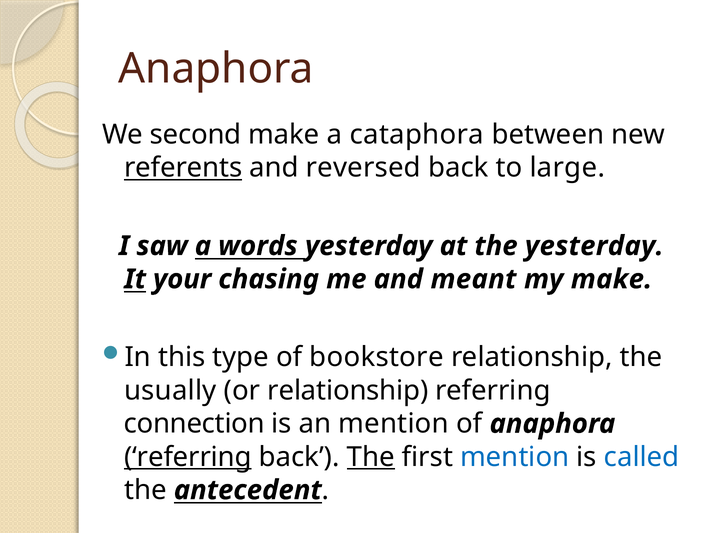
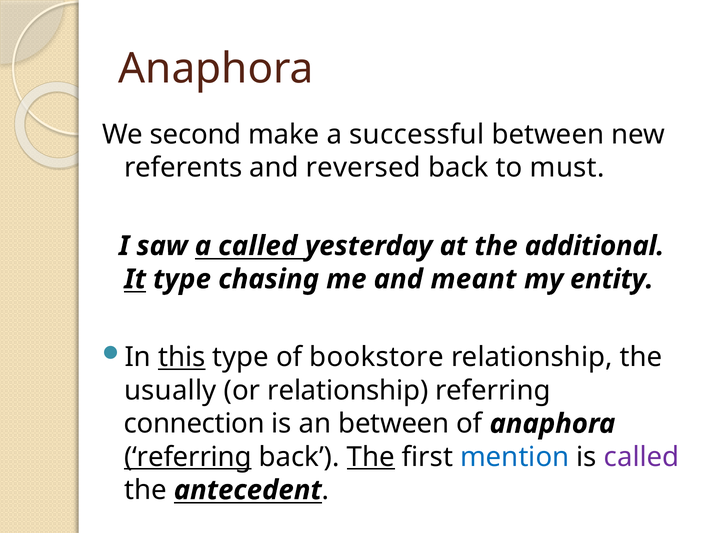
cataphora: cataphora -> successful (417, 134)
referents underline: present -> none (183, 168)
large: large -> must (567, 168)
a words: words -> called (258, 246)
the yesterday: yesterday -> additional (595, 246)
It your: your -> type (182, 279)
my make: make -> entity (612, 279)
this underline: none -> present (182, 357)
an mention: mention -> between (394, 423)
called colour: blue -> purple (642, 456)
